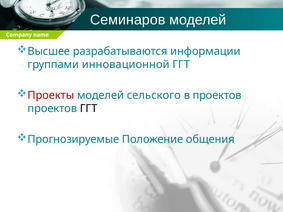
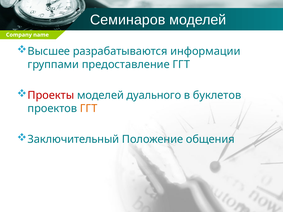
инновационной: инновационной -> предоставление (126, 64)
сельского: сельского -> дуального (154, 95)
в проектов: проектов -> буклетов (217, 95)
ГГТ colour: black -> orange (89, 109)
Прогнозируемые: Прогнозируемые -> Заключительный (73, 139)
